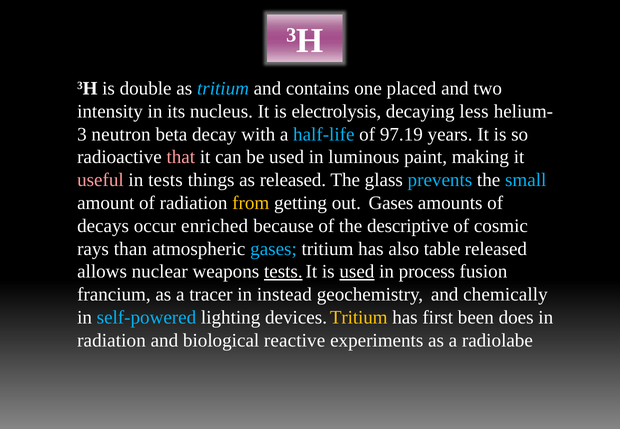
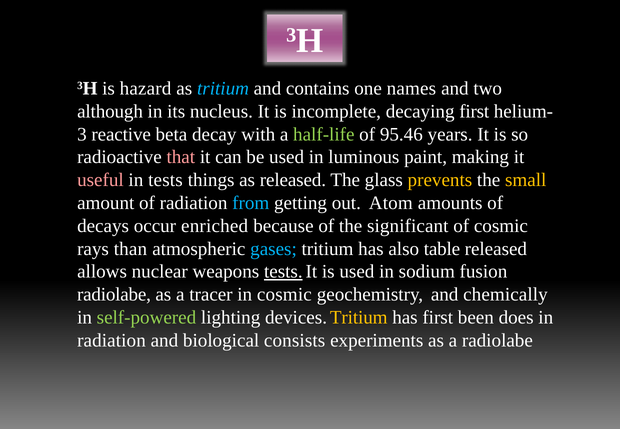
double: double -> hazard (146, 89)
placed: placed -> names (411, 89)
intensity: intensity -> although (110, 111)
electrolysis: electrolysis -> incomplete (336, 111)
decaying less: less -> first (474, 111)
neutron: neutron -> reactive (121, 134)
half-life colour: light blue -> light green (324, 134)
97.19: 97.19 -> 95.46 (401, 134)
prevents colour: light blue -> yellow (440, 180)
small colour: light blue -> yellow (526, 180)
from colour: yellow -> light blue (251, 203)
out Gases: Gases -> Atom (391, 203)
descriptive: descriptive -> significant (408, 226)
used underline: present -> none (357, 272)
process: process -> sodium (427, 272)
francium: francium -> radiolabe (114, 295)
in instead: instead -> cosmic (284, 295)
self-powered colour: light blue -> light green (146, 318)
reactive: reactive -> consists (295, 340)
